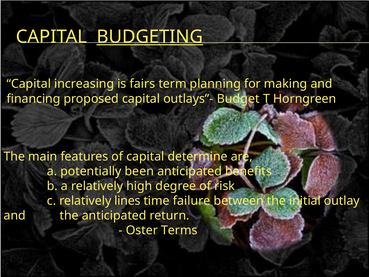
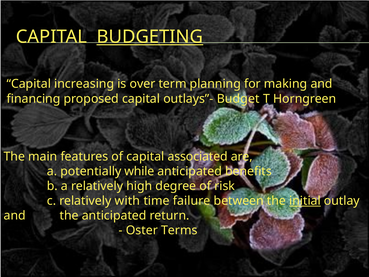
fairs: fairs -> over (142, 84)
determine: determine -> associated (198, 156)
been: been -> while (139, 171)
lines: lines -> with (127, 201)
initial underline: none -> present (305, 201)
